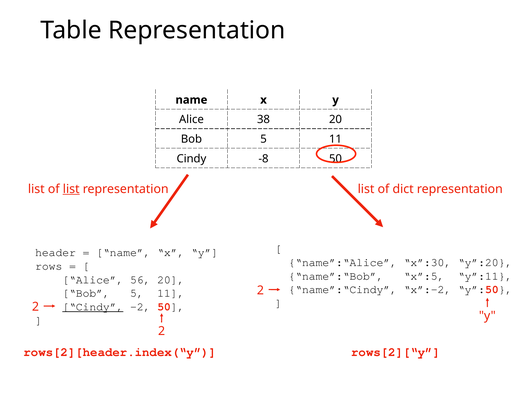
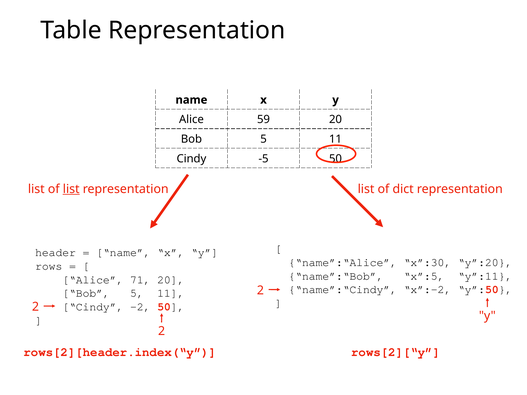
38: 38 -> 59 (263, 120)
-8: -8 -> -5 (263, 159)
56: 56 -> 71 (140, 280)
Cindy underline: present -> none (93, 307)
